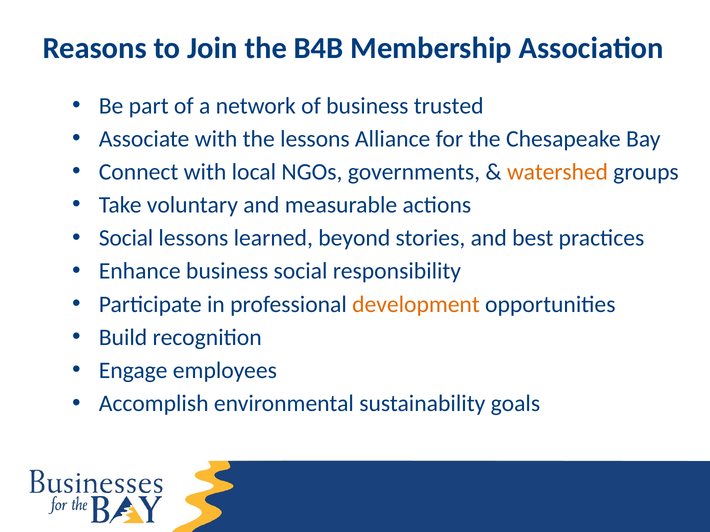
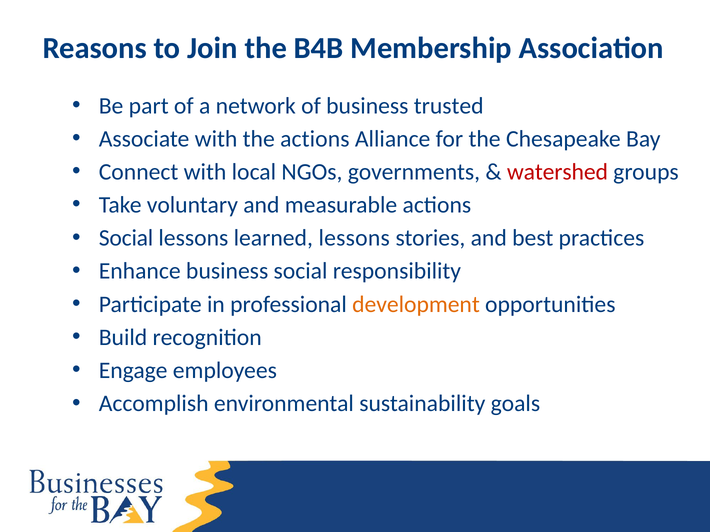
the lessons: lessons -> actions (315, 139)
watershed colour: orange -> red (557, 172)
learned beyond: beyond -> lessons (354, 238)
